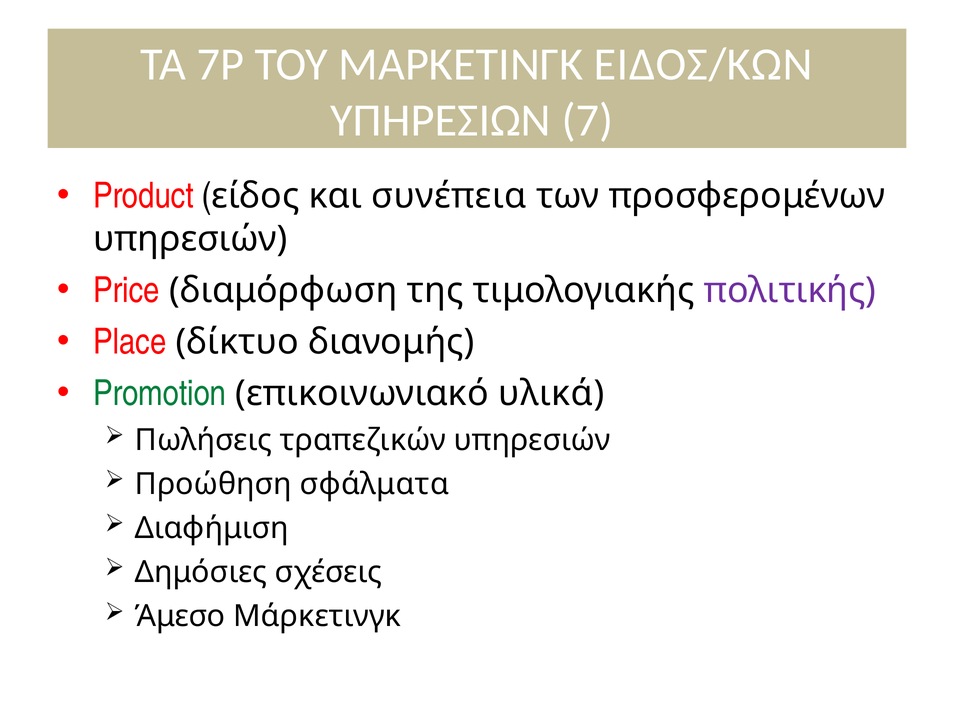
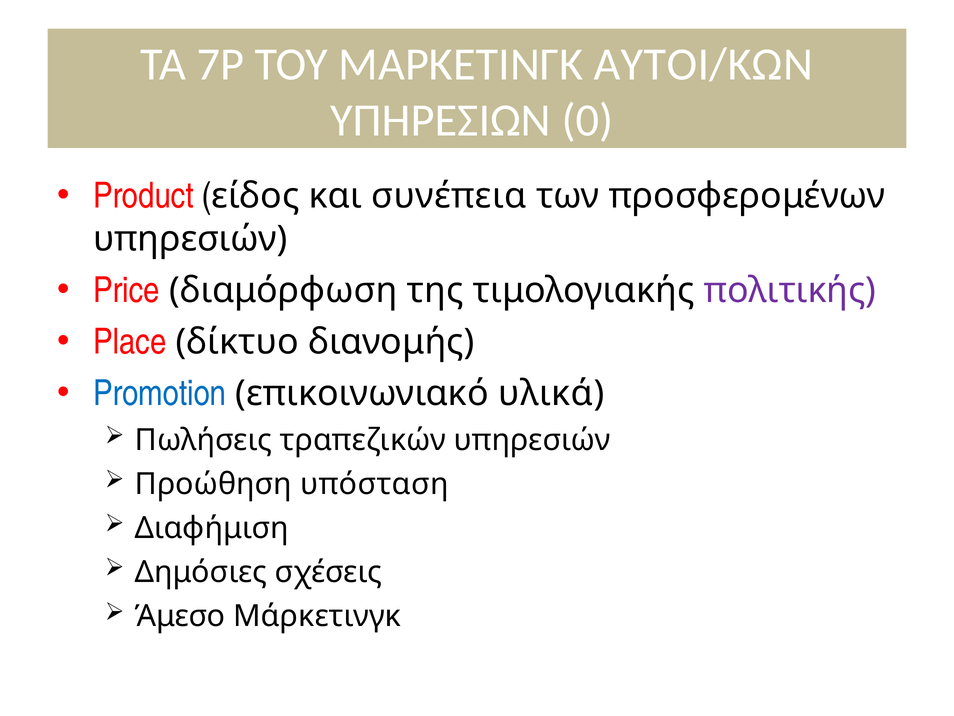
ΕΙΔΟΣ/ΚΩΝ: ΕΙΔΟΣ/ΚΩΝ -> ΑΥΤΟΙ/ΚΩΝ (703, 64)
7: 7 -> 0 (587, 120)
Promotion colour: green -> blue (160, 393)
σφάλματα: σφάλματα -> υπόσταση (374, 484)
